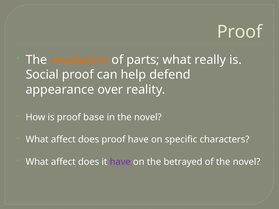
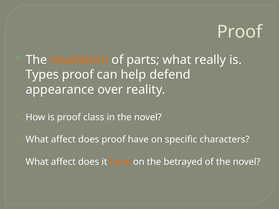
Social: Social -> Types (42, 75)
base: base -> class (94, 117)
have colour: purple -> orange (120, 162)
